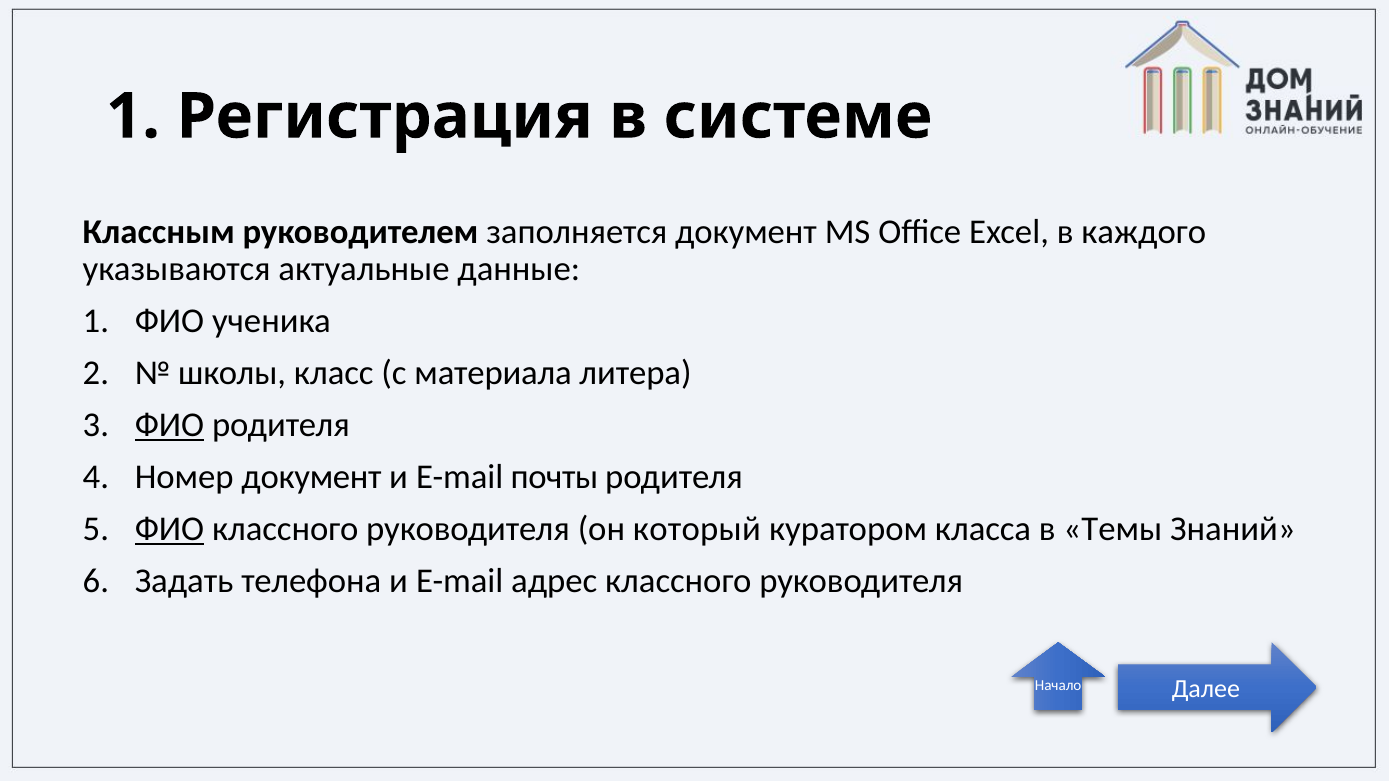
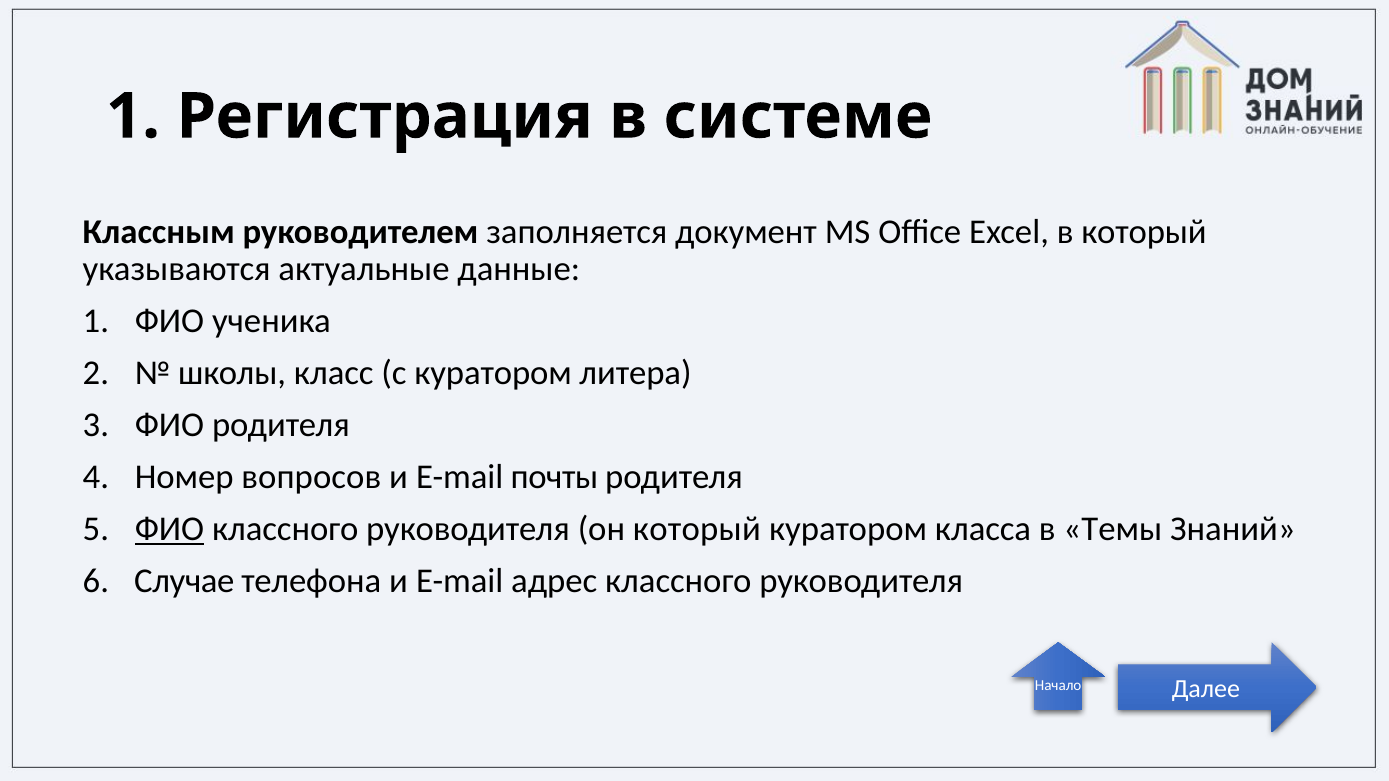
в каждого: каждого -> который (1144, 232)
с материала: материала -> куратором (493, 373)
ФИО underline: present -> none (169, 425)
Номер документ: документ -> вопросов (311, 477)
Задать: Задать -> Случае (184, 581)
